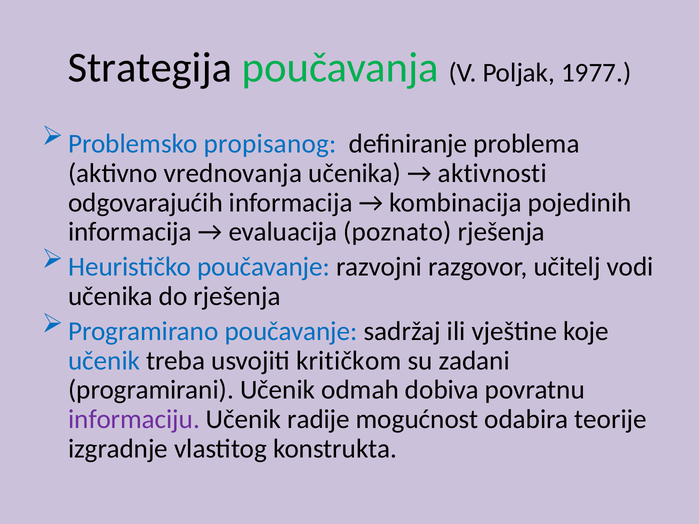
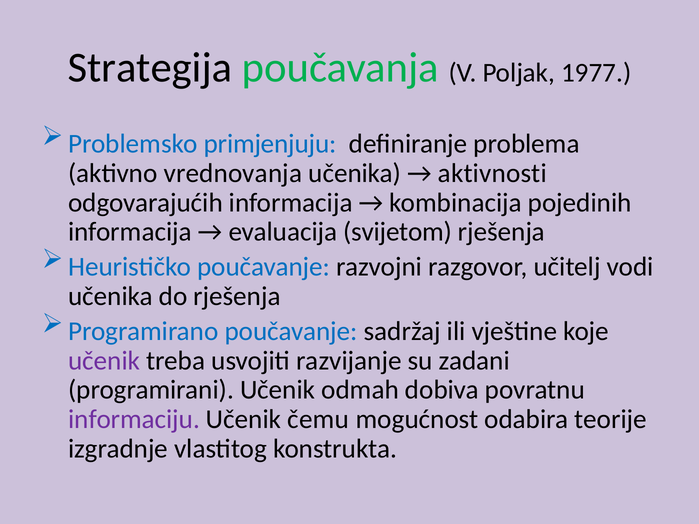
propisanog: propisanog -> primjenjuju (270, 144)
poznato: poznato -> svijetom (398, 232)
učenik colour: blue -> purple (104, 361)
kritičkom: kritičkom -> razvijanje (349, 361)
radije: radije -> čemu (318, 419)
